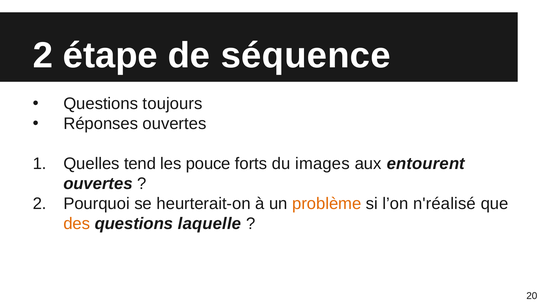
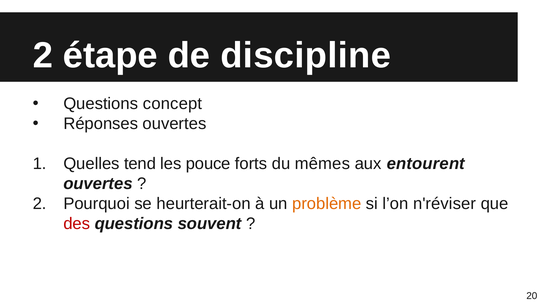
séquence: séquence -> discipline (306, 56)
toujours: toujours -> concept (173, 104)
images: images -> mêmes (322, 164)
n'réalisé: n'réalisé -> n'réviser (445, 204)
des colour: orange -> red (77, 224)
laquelle: laquelle -> souvent (210, 224)
